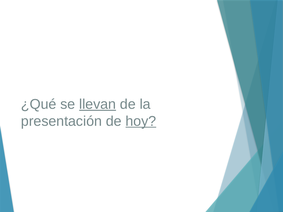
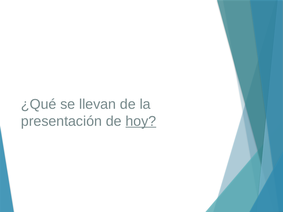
llevan underline: present -> none (98, 104)
